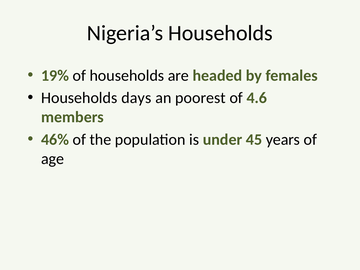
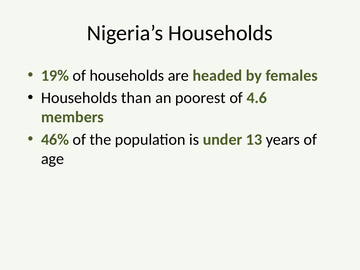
days: days -> than (136, 98)
45: 45 -> 13 (254, 140)
